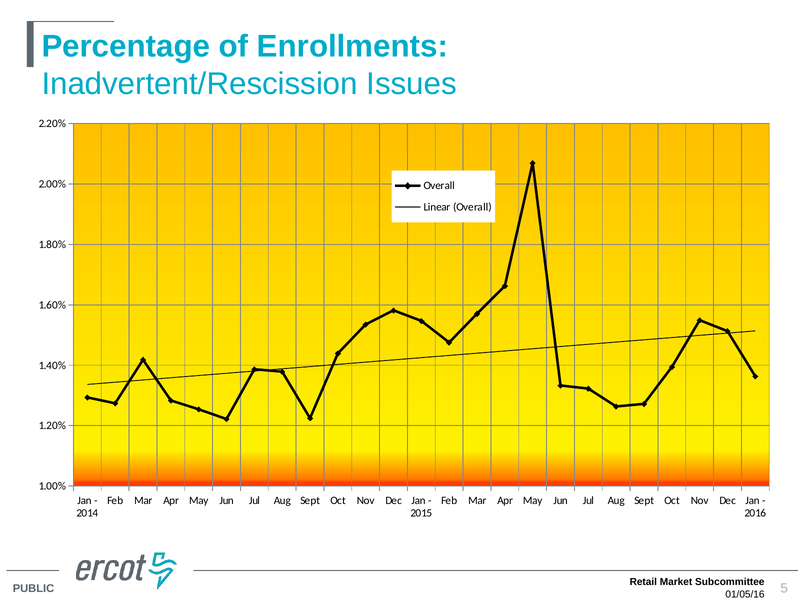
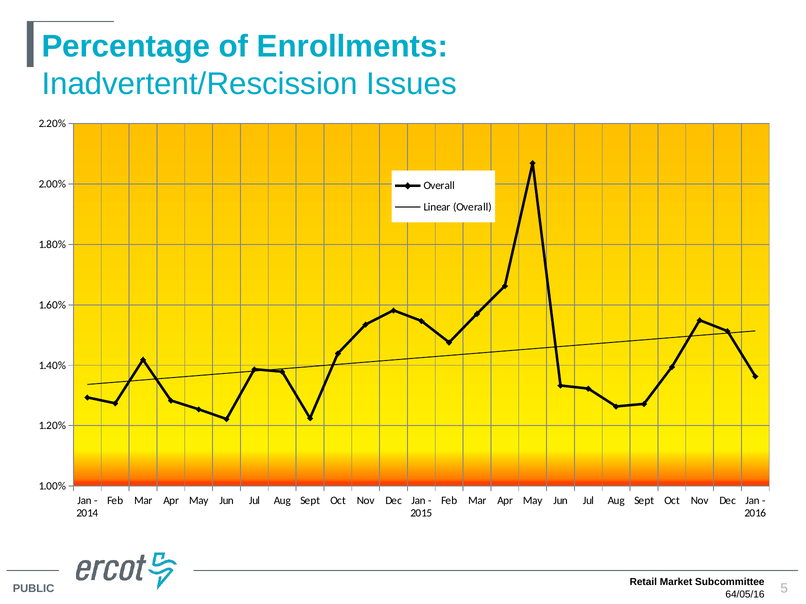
01/05/16: 01/05/16 -> 64/05/16 (745, 595)
